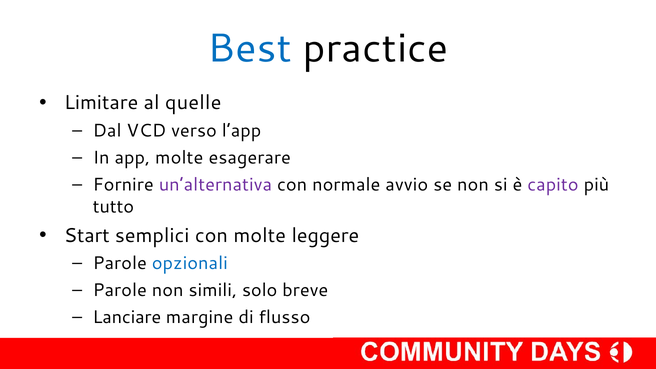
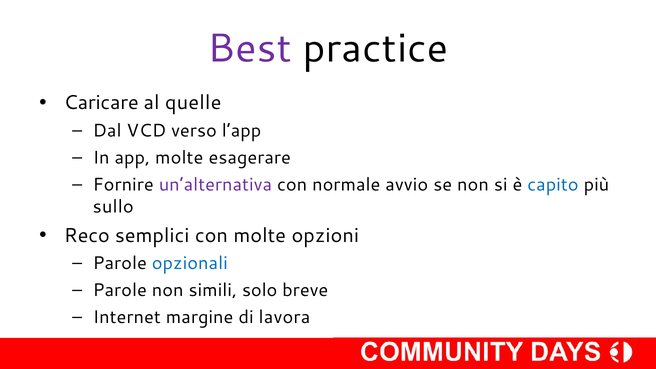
Best colour: blue -> purple (249, 48)
Limitare: Limitare -> Caricare (101, 103)
capito colour: purple -> blue (553, 185)
tutto: tutto -> sullo (113, 207)
Start: Start -> Reco (87, 236)
leggere: leggere -> opzioni (325, 236)
Lanciare: Lanciare -> Internet (127, 317)
flusso: flusso -> lavora (284, 317)
